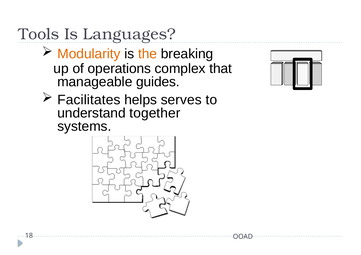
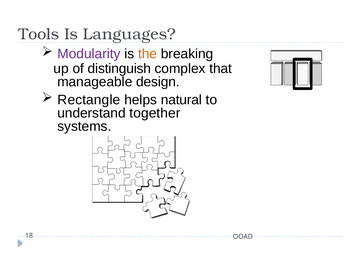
Modularity colour: orange -> purple (89, 54)
operations: operations -> distinguish (119, 69)
guides: guides -> design (158, 82)
Facilitates: Facilitates -> Rectangle (89, 100)
serves: serves -> natural (181, 100)
